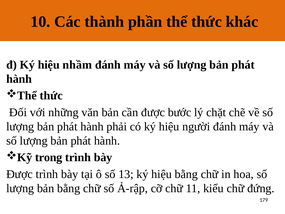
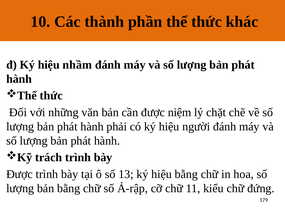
bước: bước -> niệm (180, 112)
trong: trong -> trách (49, 157)
